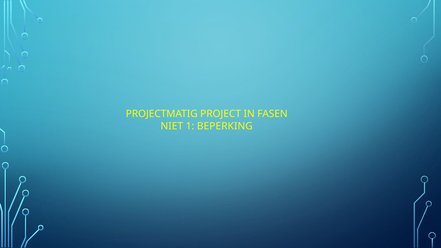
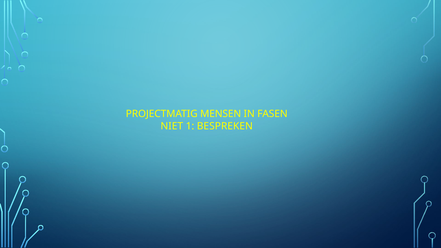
PROJECT: PROJECT -> MENSEN (221, 114)
BEPERKING: BEPERKING -> BESPREKEN (225, 126)
